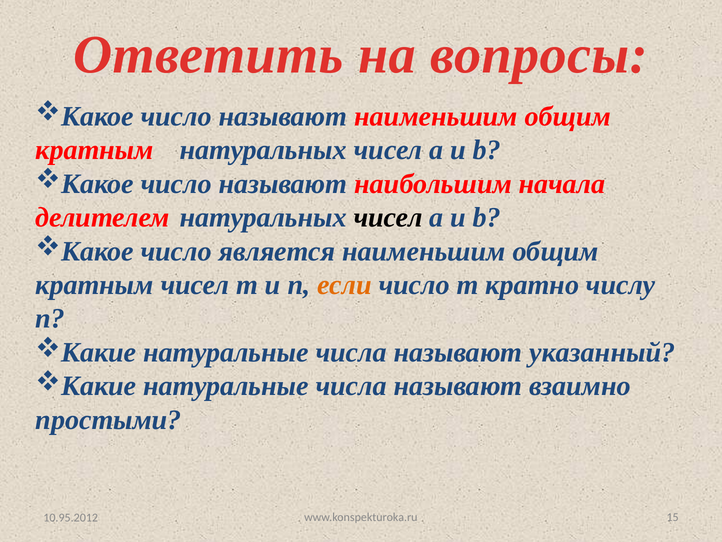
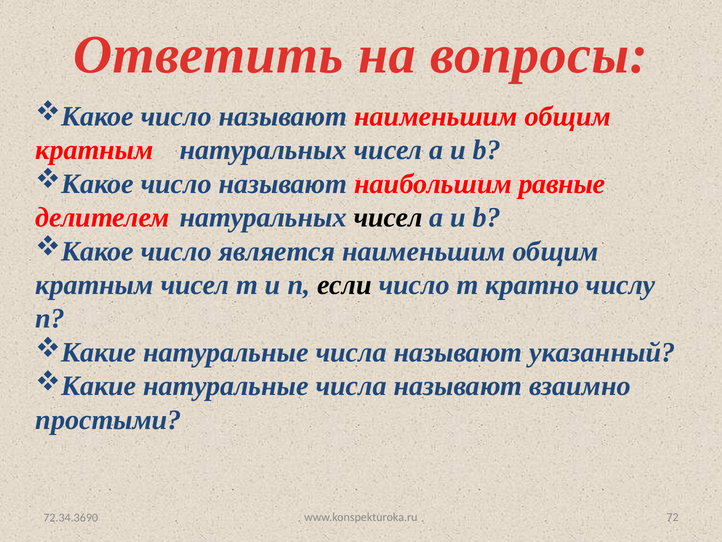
начала: начала -> равные (562, 184)
если colour: orange -> black (344, 285)
15: 15 -> 72 (673, 517)
10.95.2012: 10.95.2012 -> 72.34.3690 (71, 517)
